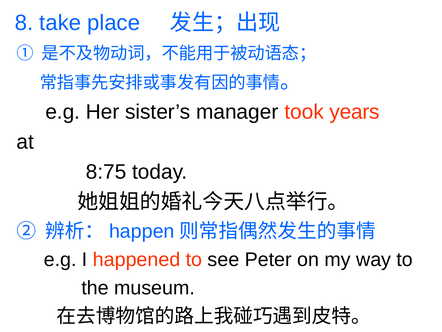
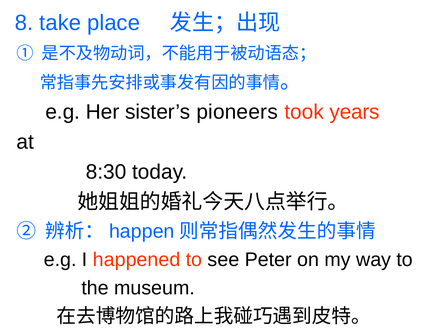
manager: manager -> pioneers (237, 112)
8:75: 8:75 -> 8:30 (106, 172)
